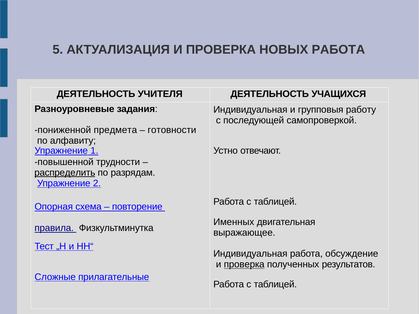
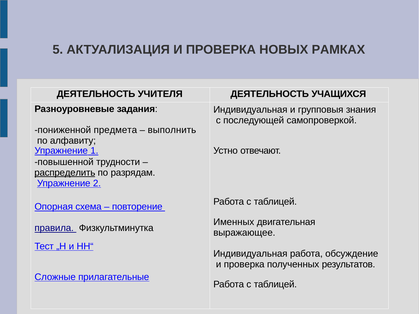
НОВЫХ РАБОТА: РАБОТА -> РАМКАХ (338, 50)
работу: работу -> знания (361, 110)
готовности: готовности -> выполнить (172, 130)
проверка underline: present -> none (244, 264)
